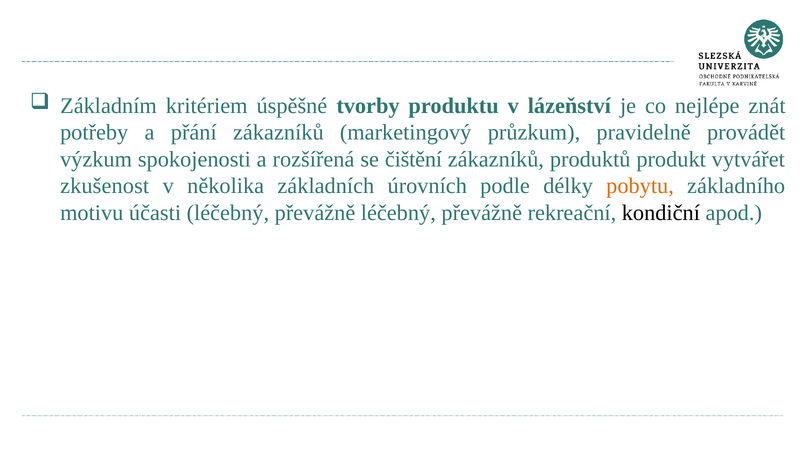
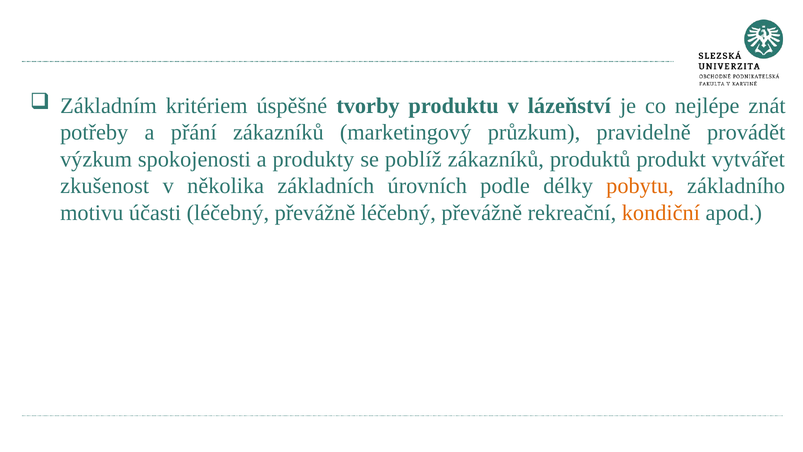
rozšířená: rozšířená -> produkty (313, 159)
čištění: čištění -> poblíž (413, 159)
kondiční colour: black -> orange (661, 213)
